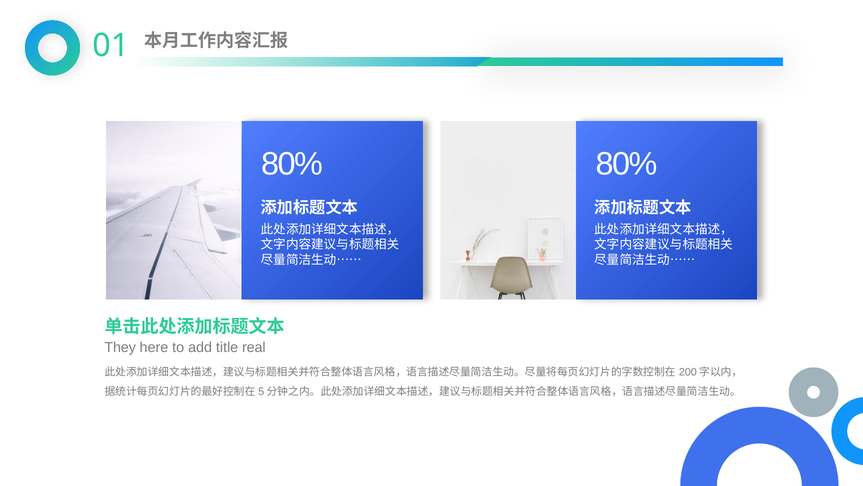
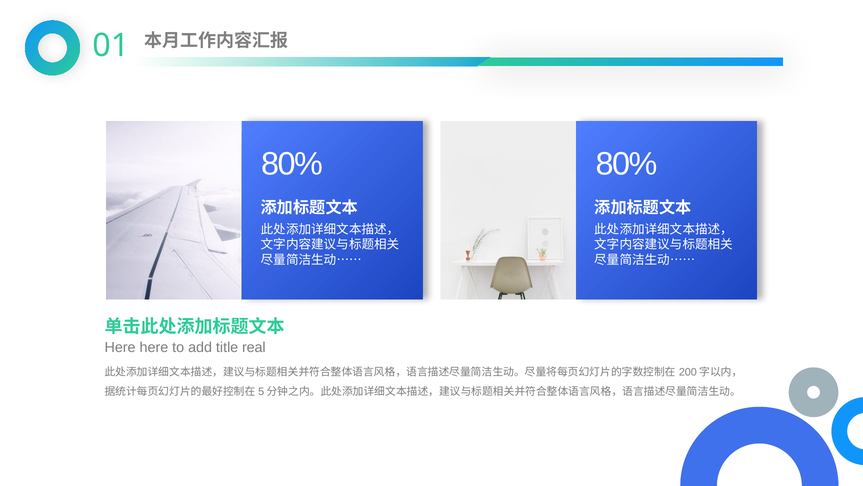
They: They -> Here (120, 347)
